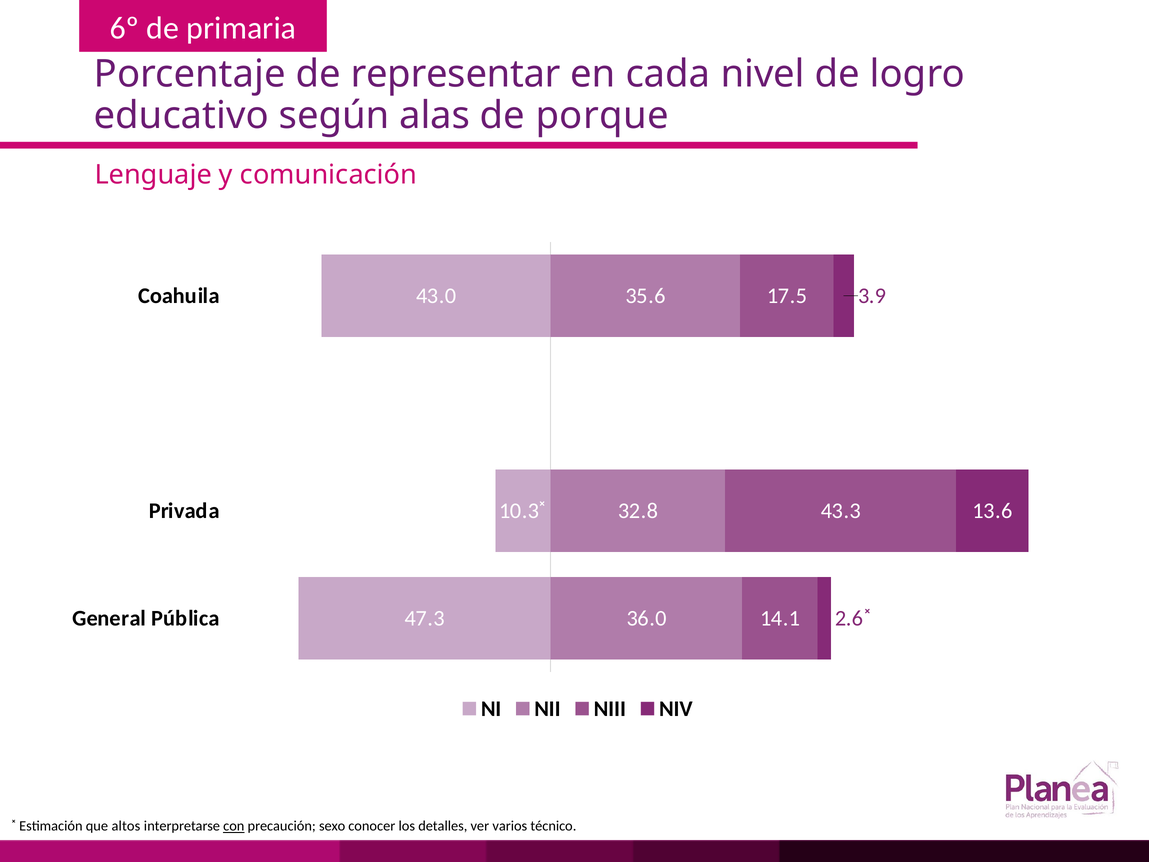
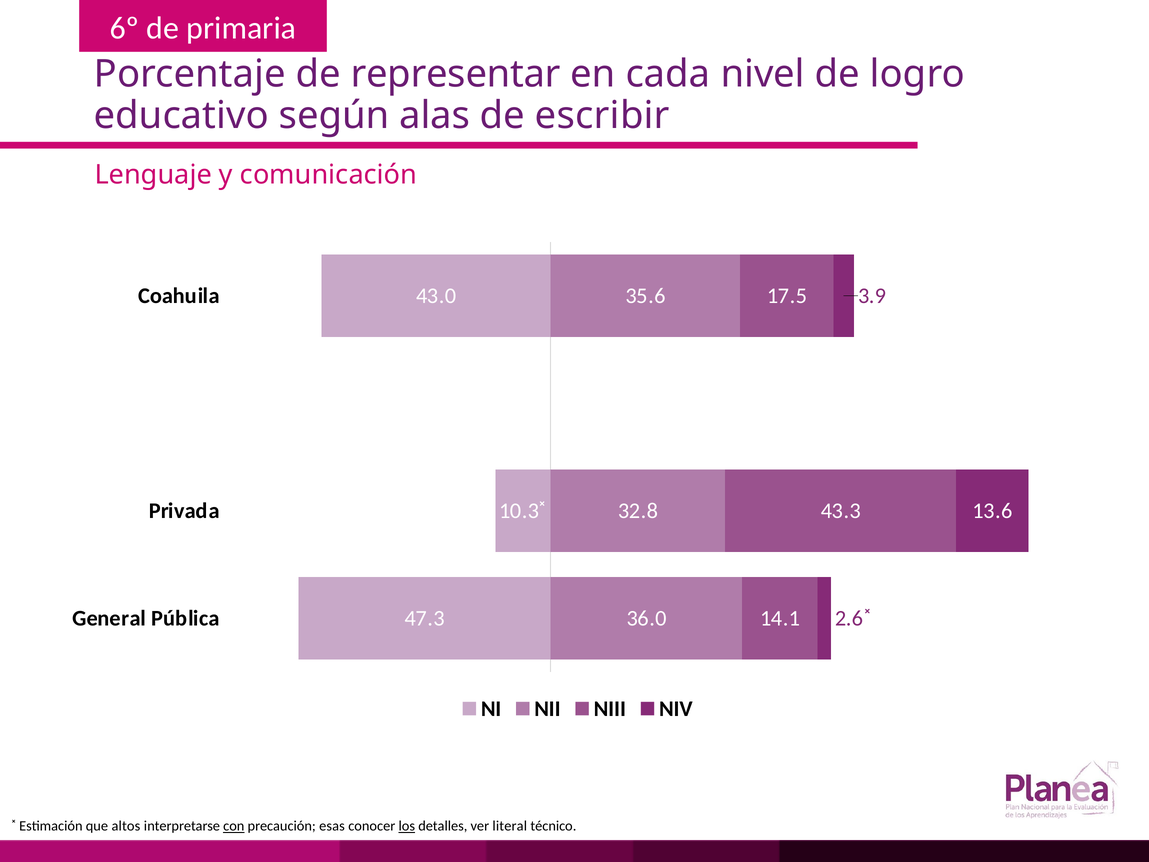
porque: porque -> escribir (602, 116)
sexo: sexo -> esas (332, 826)
los underline: none -> present (407, 826)
varios: varios -> literal (510, 826)
